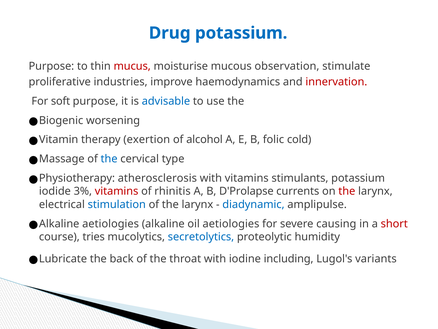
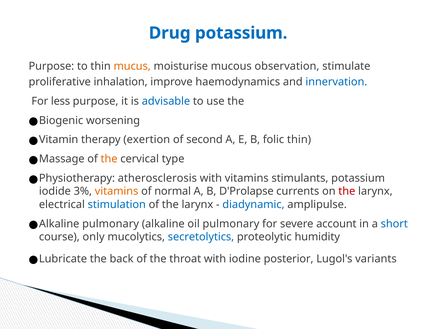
mucus colour: red -> orange (132, 66)
industries: industries -> inhalation (121, 82)
innervation colour: red -> blue (336, 82)
soft: soft -> less (61, 101)
alcohol: alcohol -> second (204, 139)
folic cold: cold -> thin (299, 139)
the colour: blue -> orange (109, 159)
vitamins colour: red -> orange (117, 191)
rhinitis: rhinitis -> normal (173, 191)
aetiologies: aetiologies -> pulmonary (111, 223)
oil aetiologies: aetiologies -> pulmonary (231, 223)
causing: causing -> account (336, 223)
short colour: red -> blue (394, 223)
tries: tries -> only (94, 237)
including: including -> posterior (289, 258)
